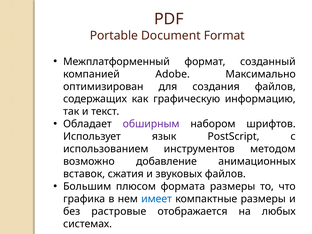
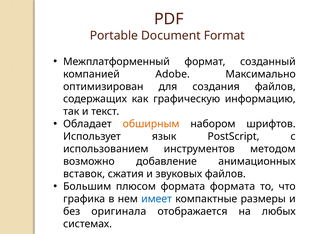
обширным colour: purple -> orange (151, 124)
формата размеры: размеры -> формата (233, 186)
растровые: растровые -> оригинала (119, 211)
